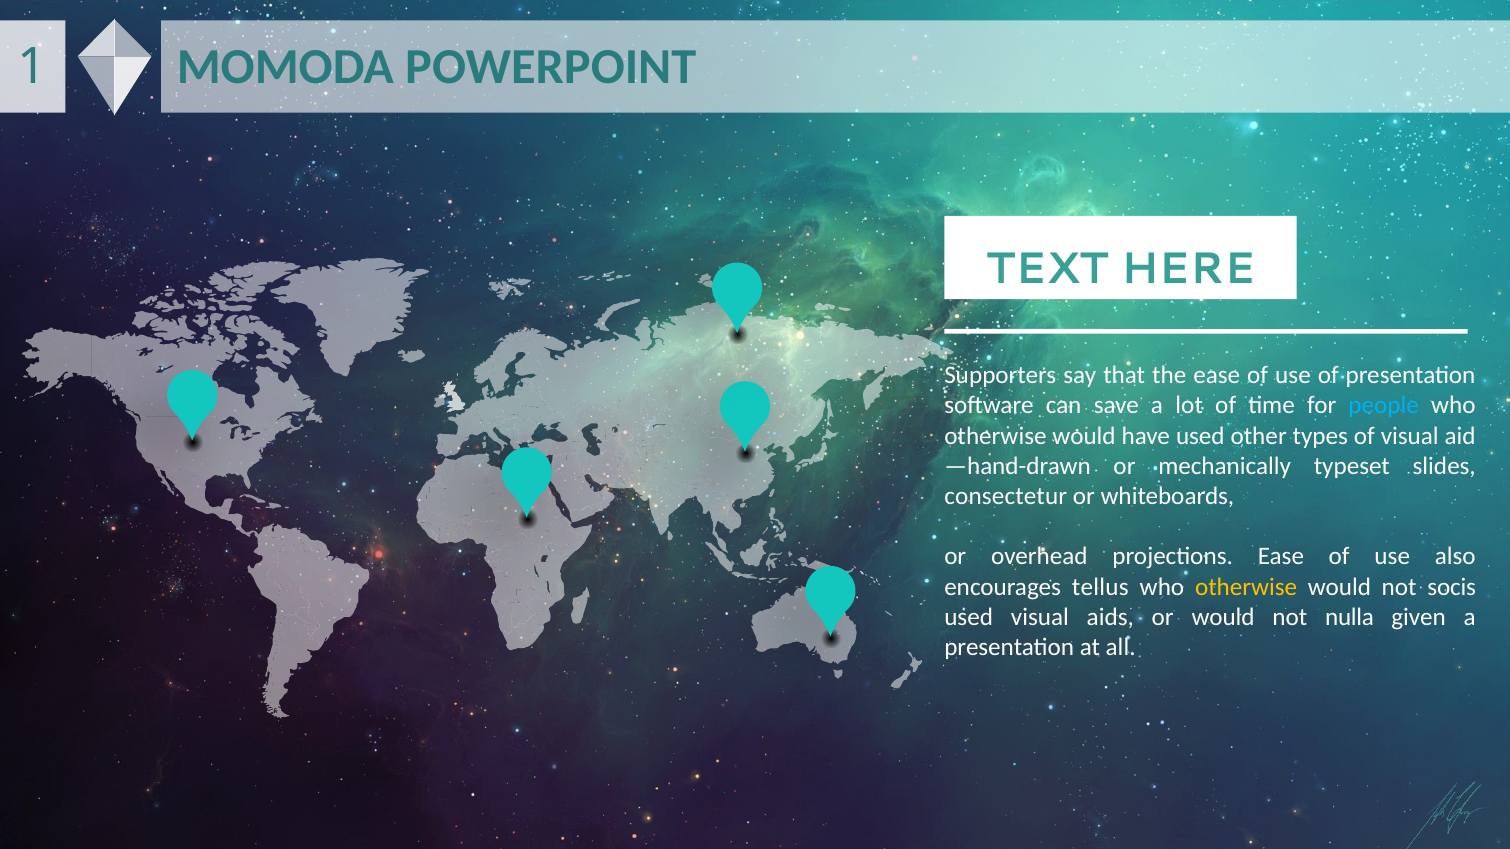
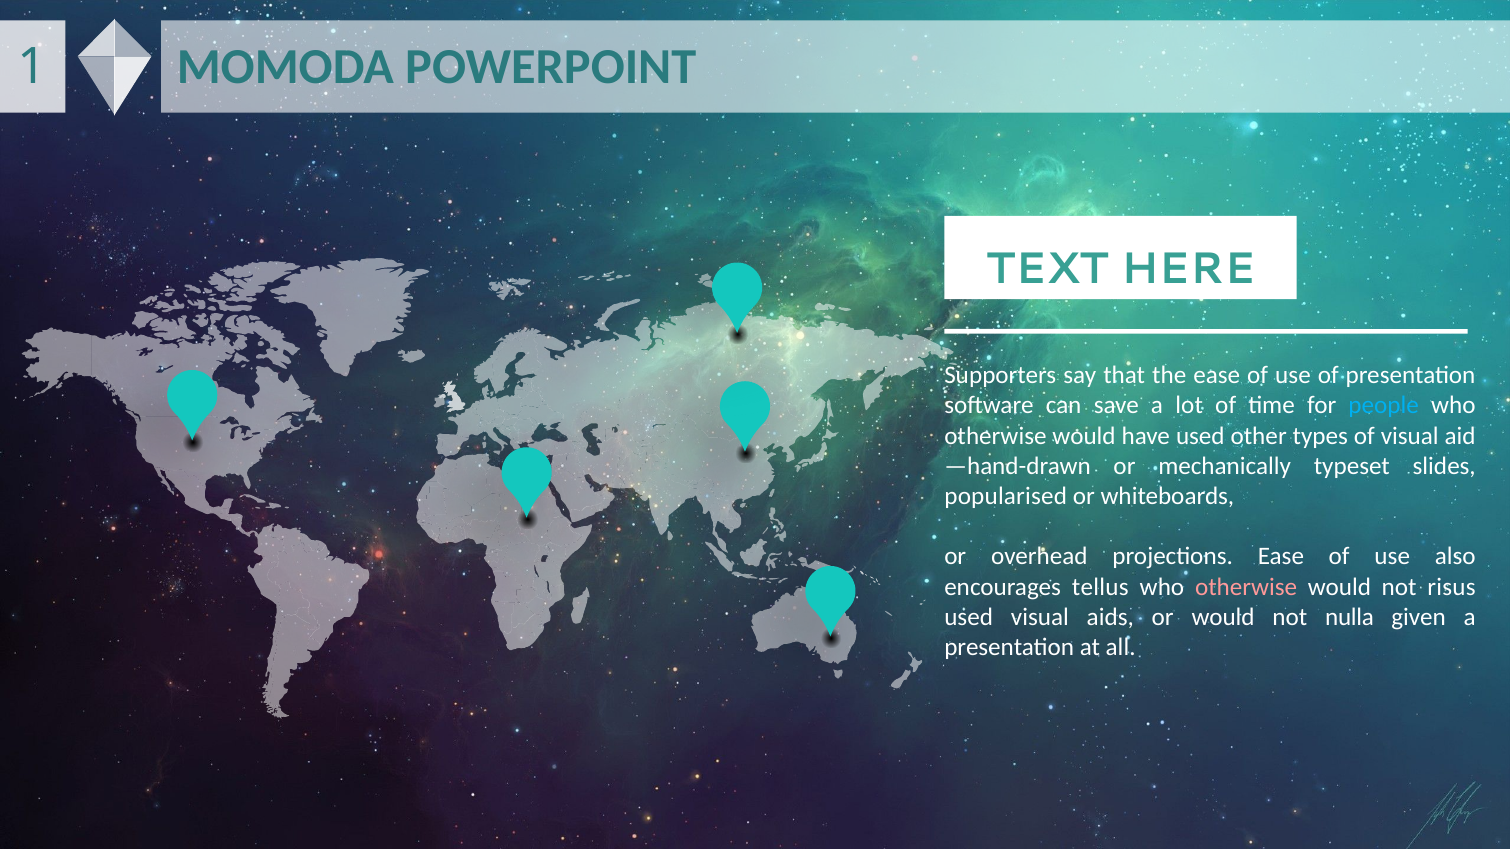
consectetur: consectetur -> popularised (1006, 496)
otherwise colour: yellow -> pink (1246, 587)
socis: socis -> risus (1451, 587)
